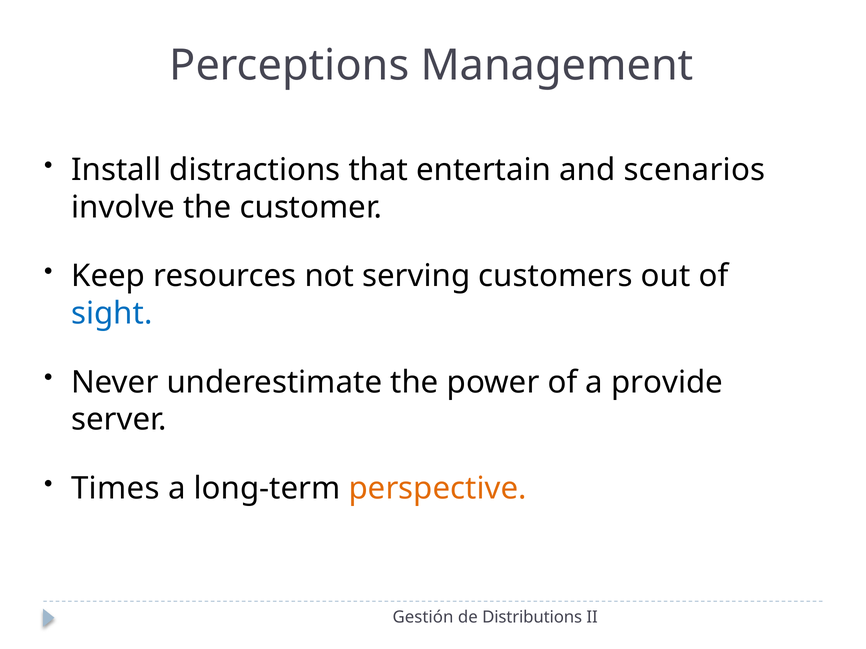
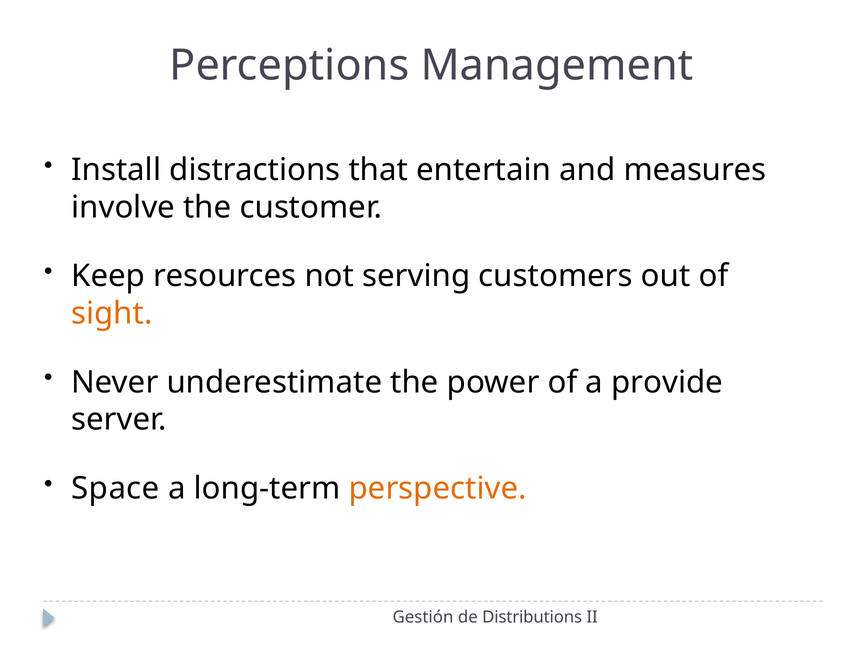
scenarios: scenarios -> measures (695, 170)
sight colour: blue -> orange (112, 314)
Times: Times -> Space (115, 489)
